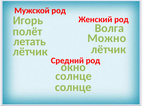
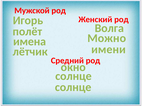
летать: летать -> имена (30, 42)
лётчик: лётчик -> имени (108, 50)
